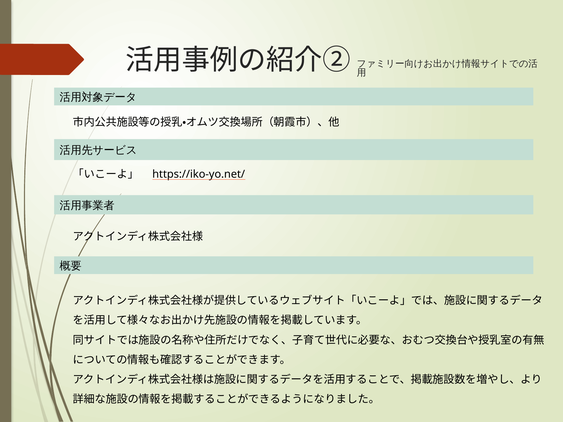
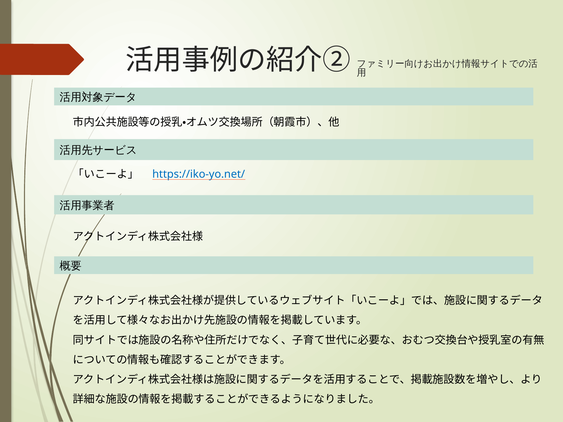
https://iko-yo.net/ colour: black -> blue (199, 174)
